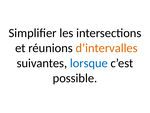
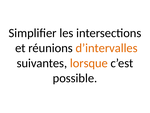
lorsque colour: blue -> orange (89, 63)
